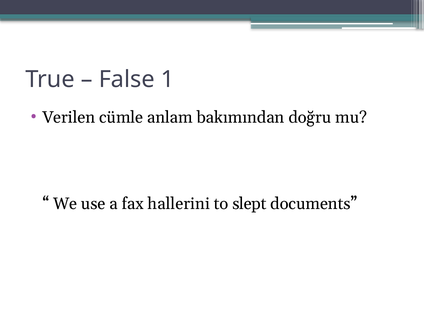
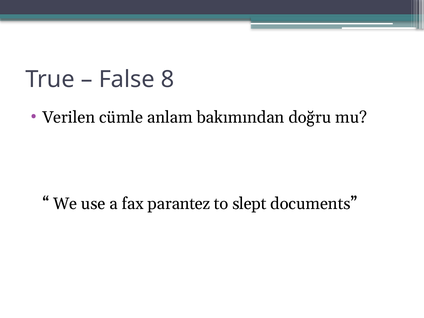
1: 1 -> 8 (168, 79)
hallerini: hallerini -> parantez (179, 204)
